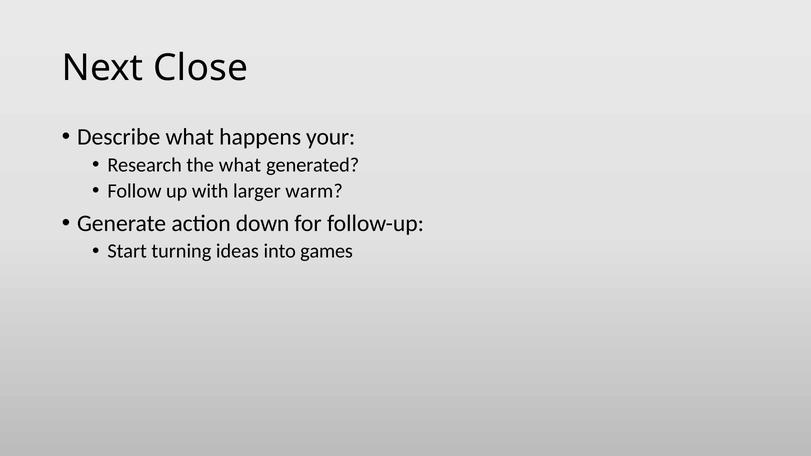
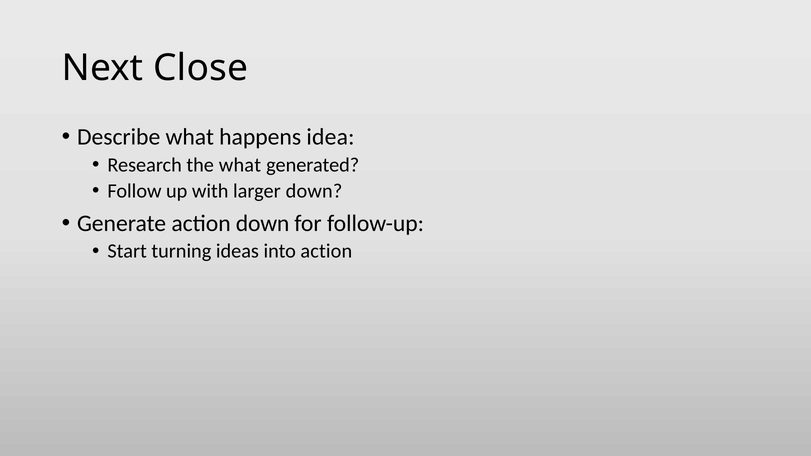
your: your -> idea (330, 137)
larger warm: warm -> down (314, 191)
into games: games -> action (326, 251)
